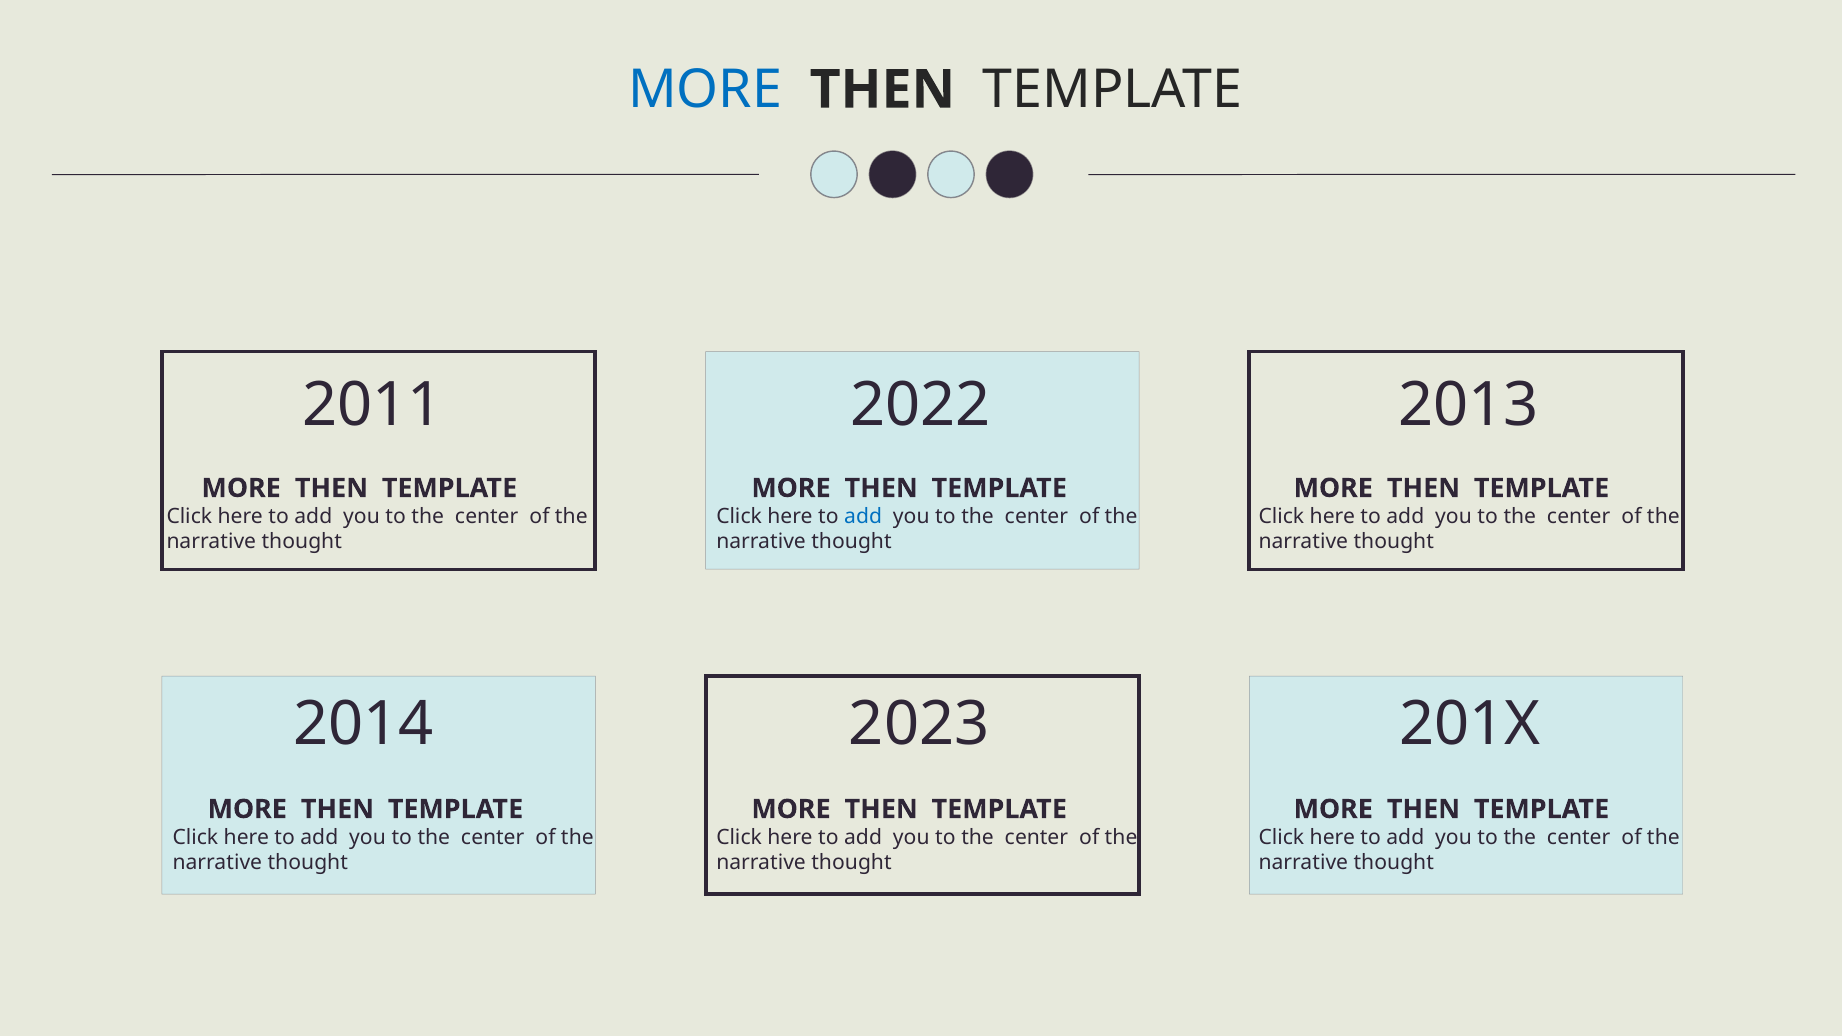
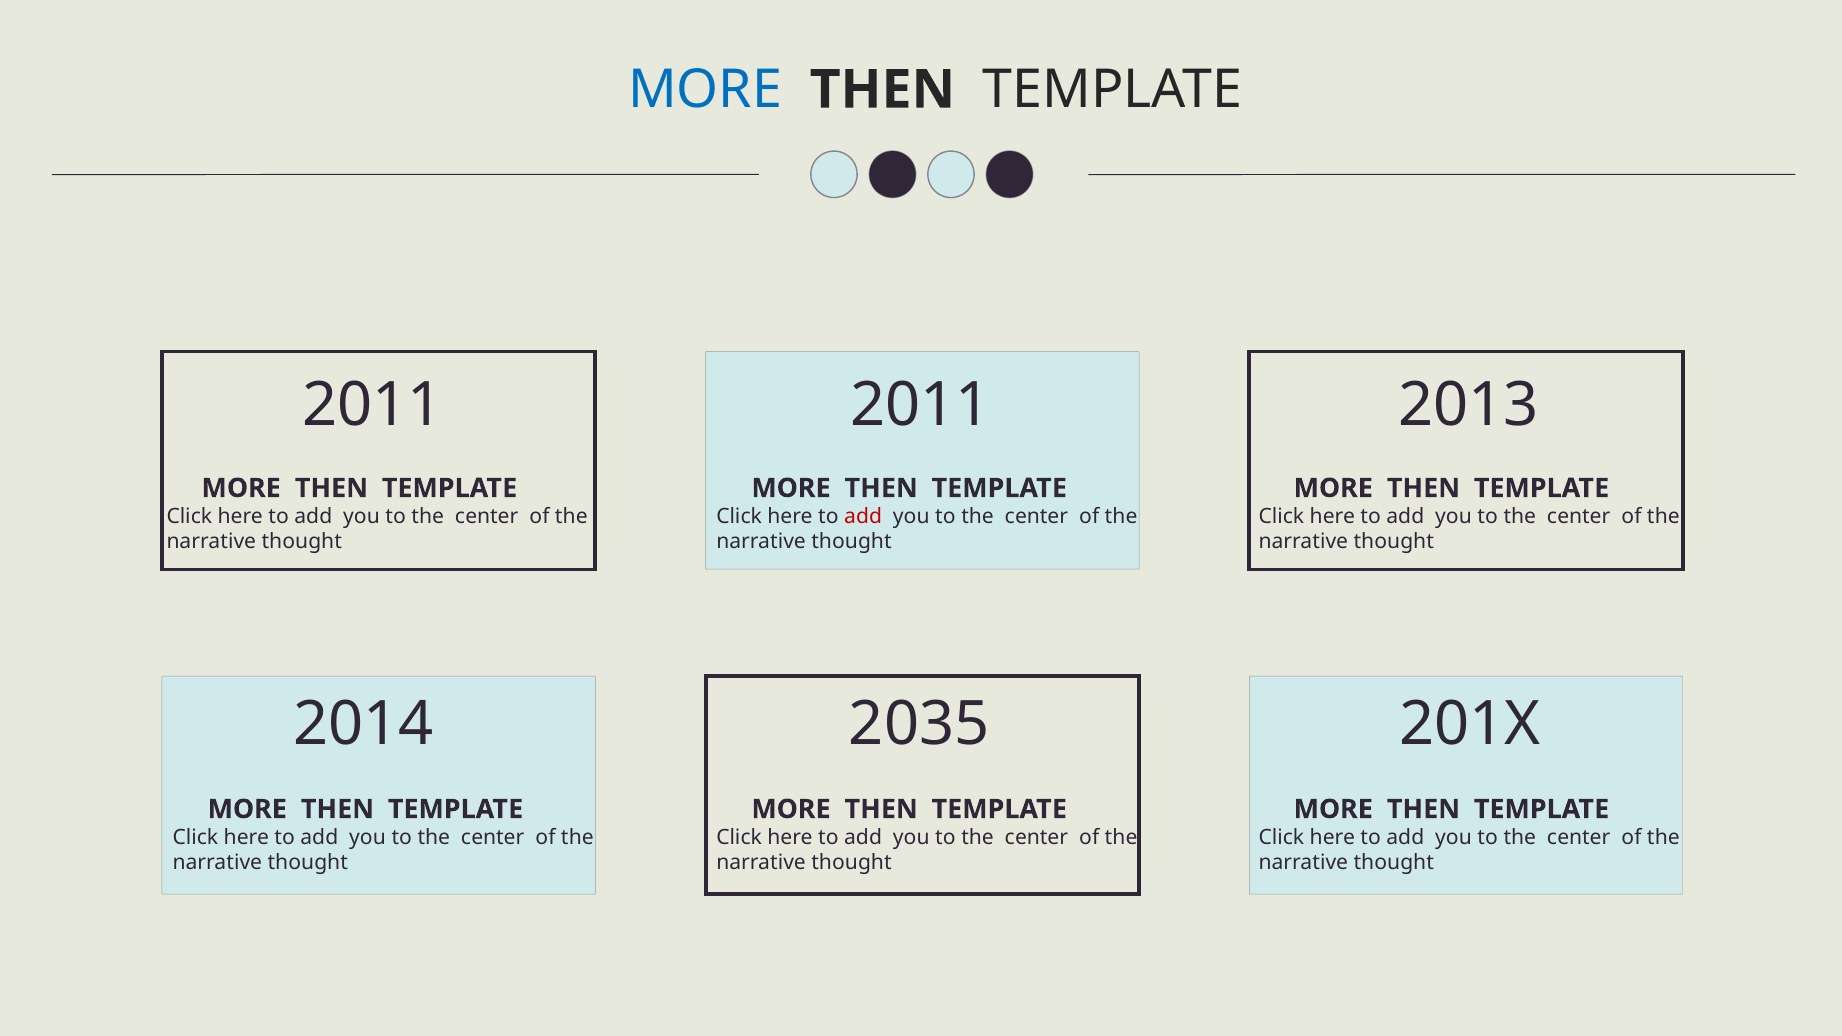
2022: 2022 -> 2011 (921, 405)
add colour: blue -> red (863, 517)
2023: 2023 -> 2035 (919, 724)
